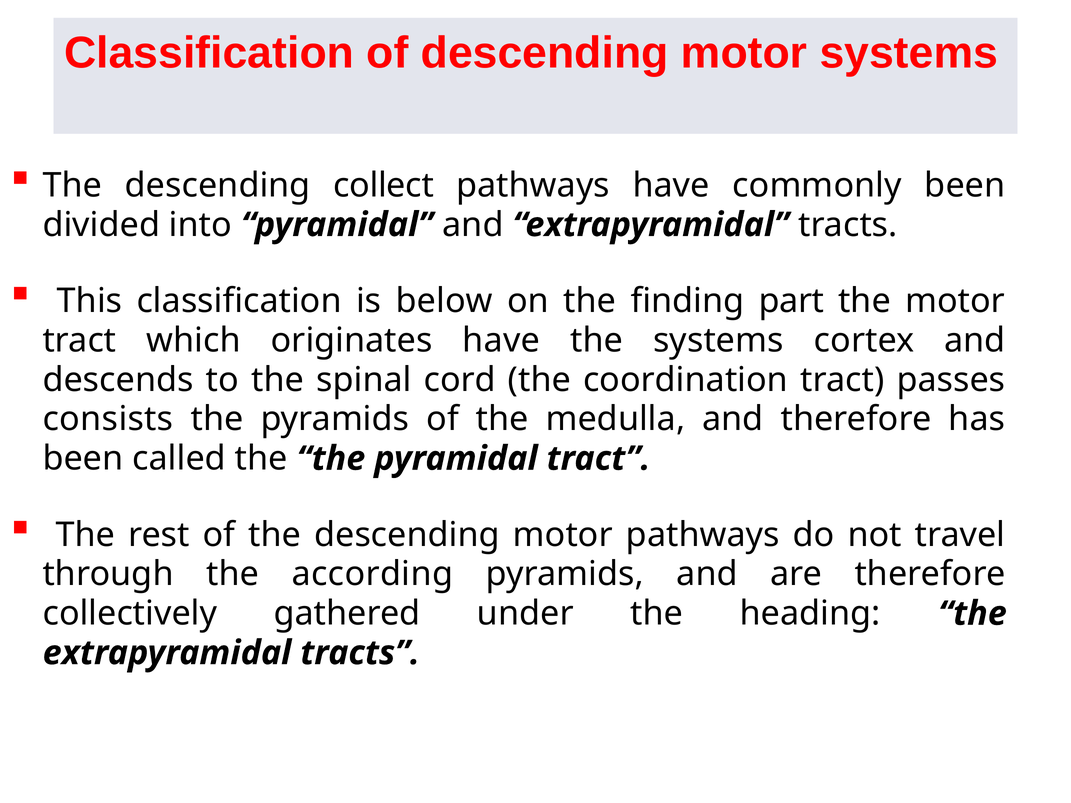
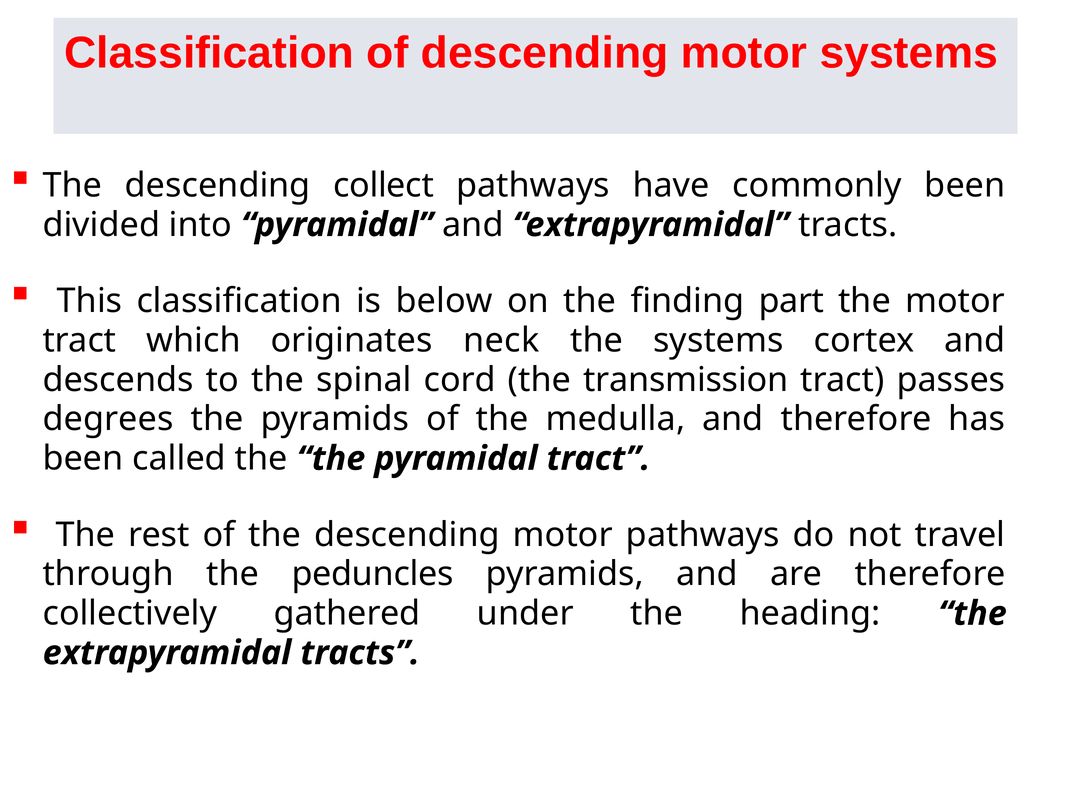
originates have: have -> neck (501, 341)
coordination: coordination -> transmission (686, 380)
consists: consists -> degrees (108, 419)
according: according -> peduncles (373, 574)
